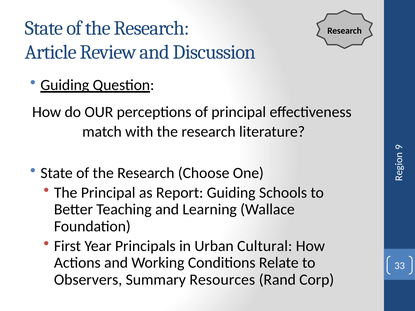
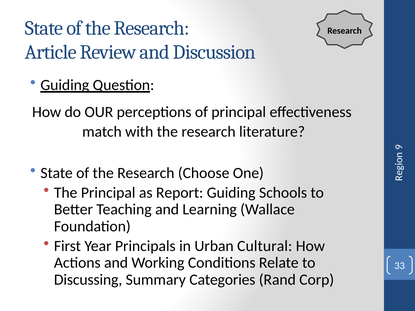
Observers: Observers -> Discussing (88, 280)
Resources: Resources -> Categories (222, 280)
